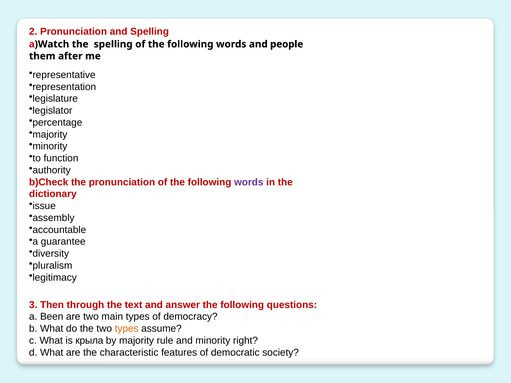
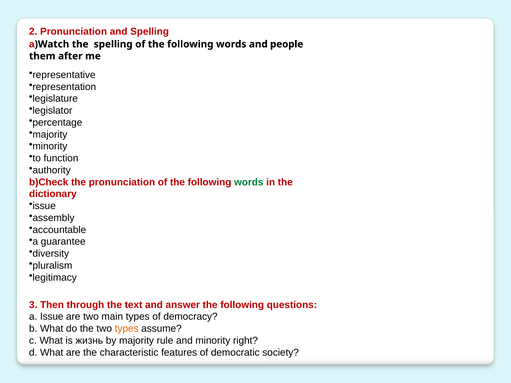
words colour: purple -> green (249, 182)
a Been: Been -> Issue (52, 317)
крыла: крыла -> жизнь (89, 341)
